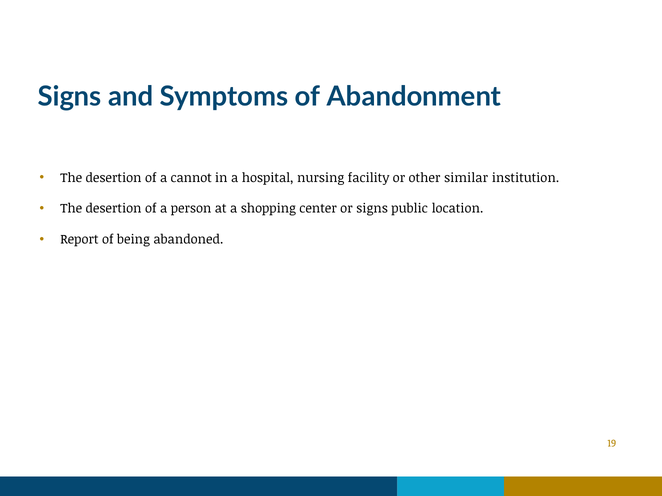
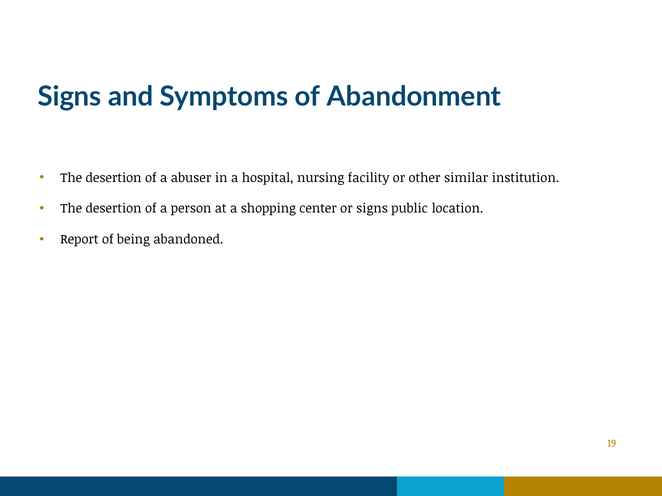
cannot: cannot -> abuser (191, 178)
